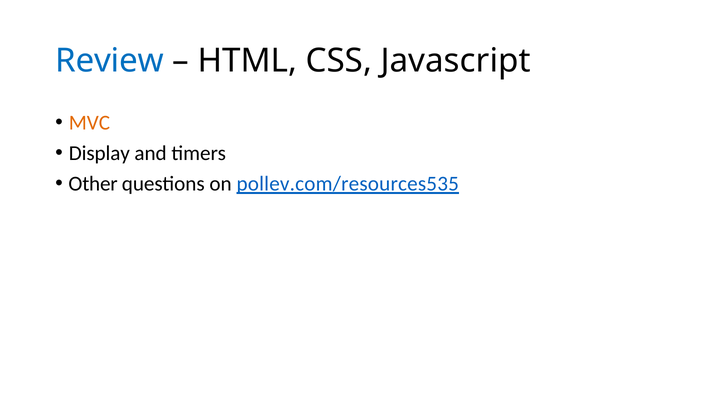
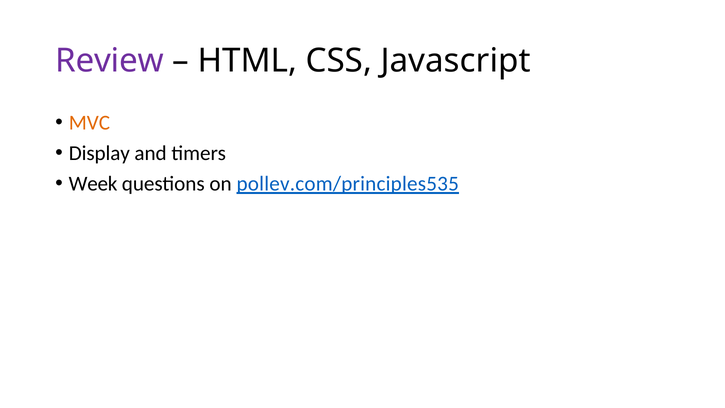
Review colour: blue -> purple (110, 61)
Other: Other -> Week (93, 184)
pollev.com/resources535: pollev.com/resources535 -> pollev.com/principles535 (348, 184)
